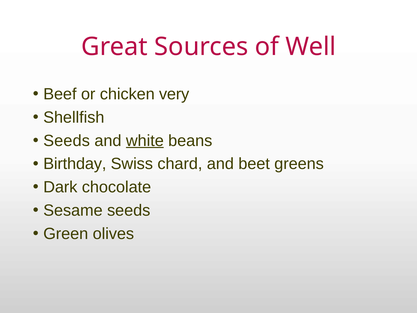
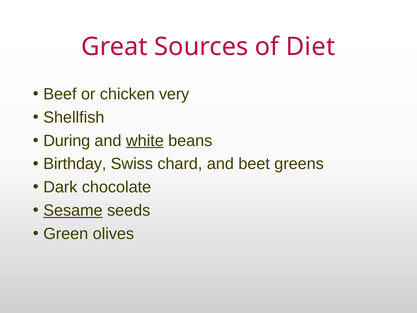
Well: Well -> Diet (310, 47)
Seeds: Seeds -> During (67, 141)
Sesame underline: none -> present (73, 210)
